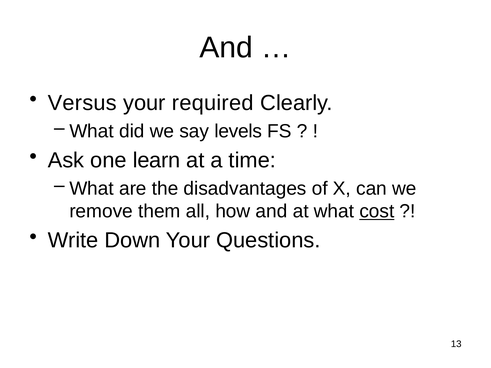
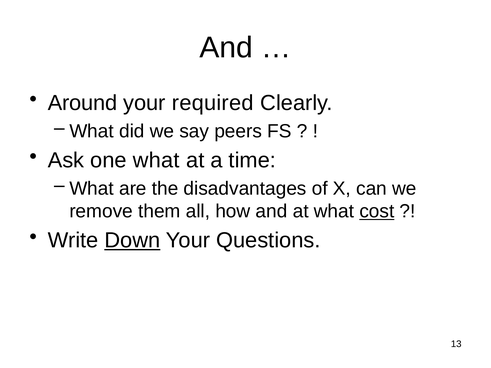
Versus: Versus -> Around (83, 103)
levels: levels -> peers (238, 131)
one learn: learn -> what (156, 160)
Down underline: none -> present (132, 241)
